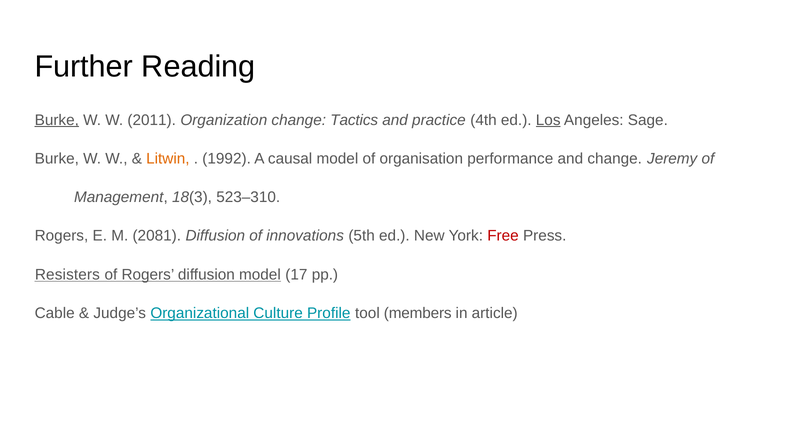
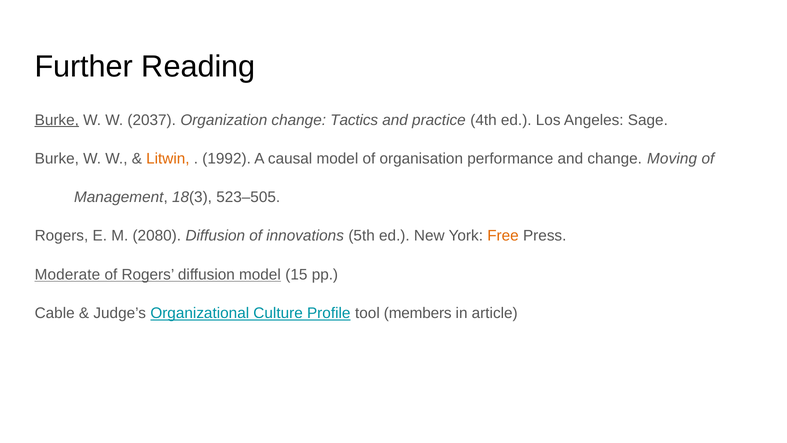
2011: 2011 -> 2037 (152, 120)
Los underline: present -> none (548, 120)
Jeremy: Jeremy -> Moving (672, 159)
523–310: 523–310 -> 523–505 (248, 197)
2081: 2081 -> 2080 (157, 236)
Free colour: red -> orange (503, 236)
Resisters: Resisters -> Moderate (67, 274)
17: 17 -> 15 (296, 274)
